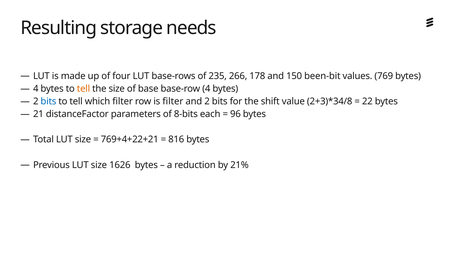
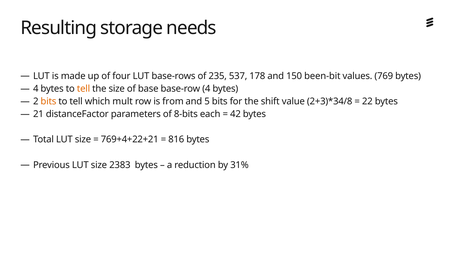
266: 266 -> 537 (238, 76)
bits colour: blue -> orange (48, 101)
which filter: filter -> mult (123, 101)
is filter: filter -> from (173, 101)
and 2: 2 -> 5 (207, 101)
96: 96 -> 42 (235, 114)
1626: 1626 -> 2383 (120, 165)
21%: 21% -> 31% (239, 165)
